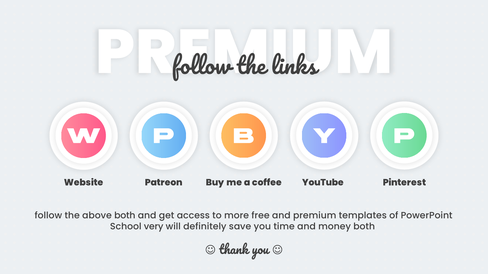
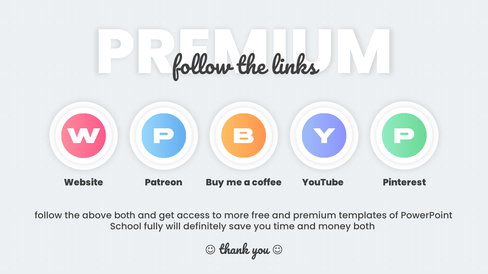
very: very -> fully (154, 227)
